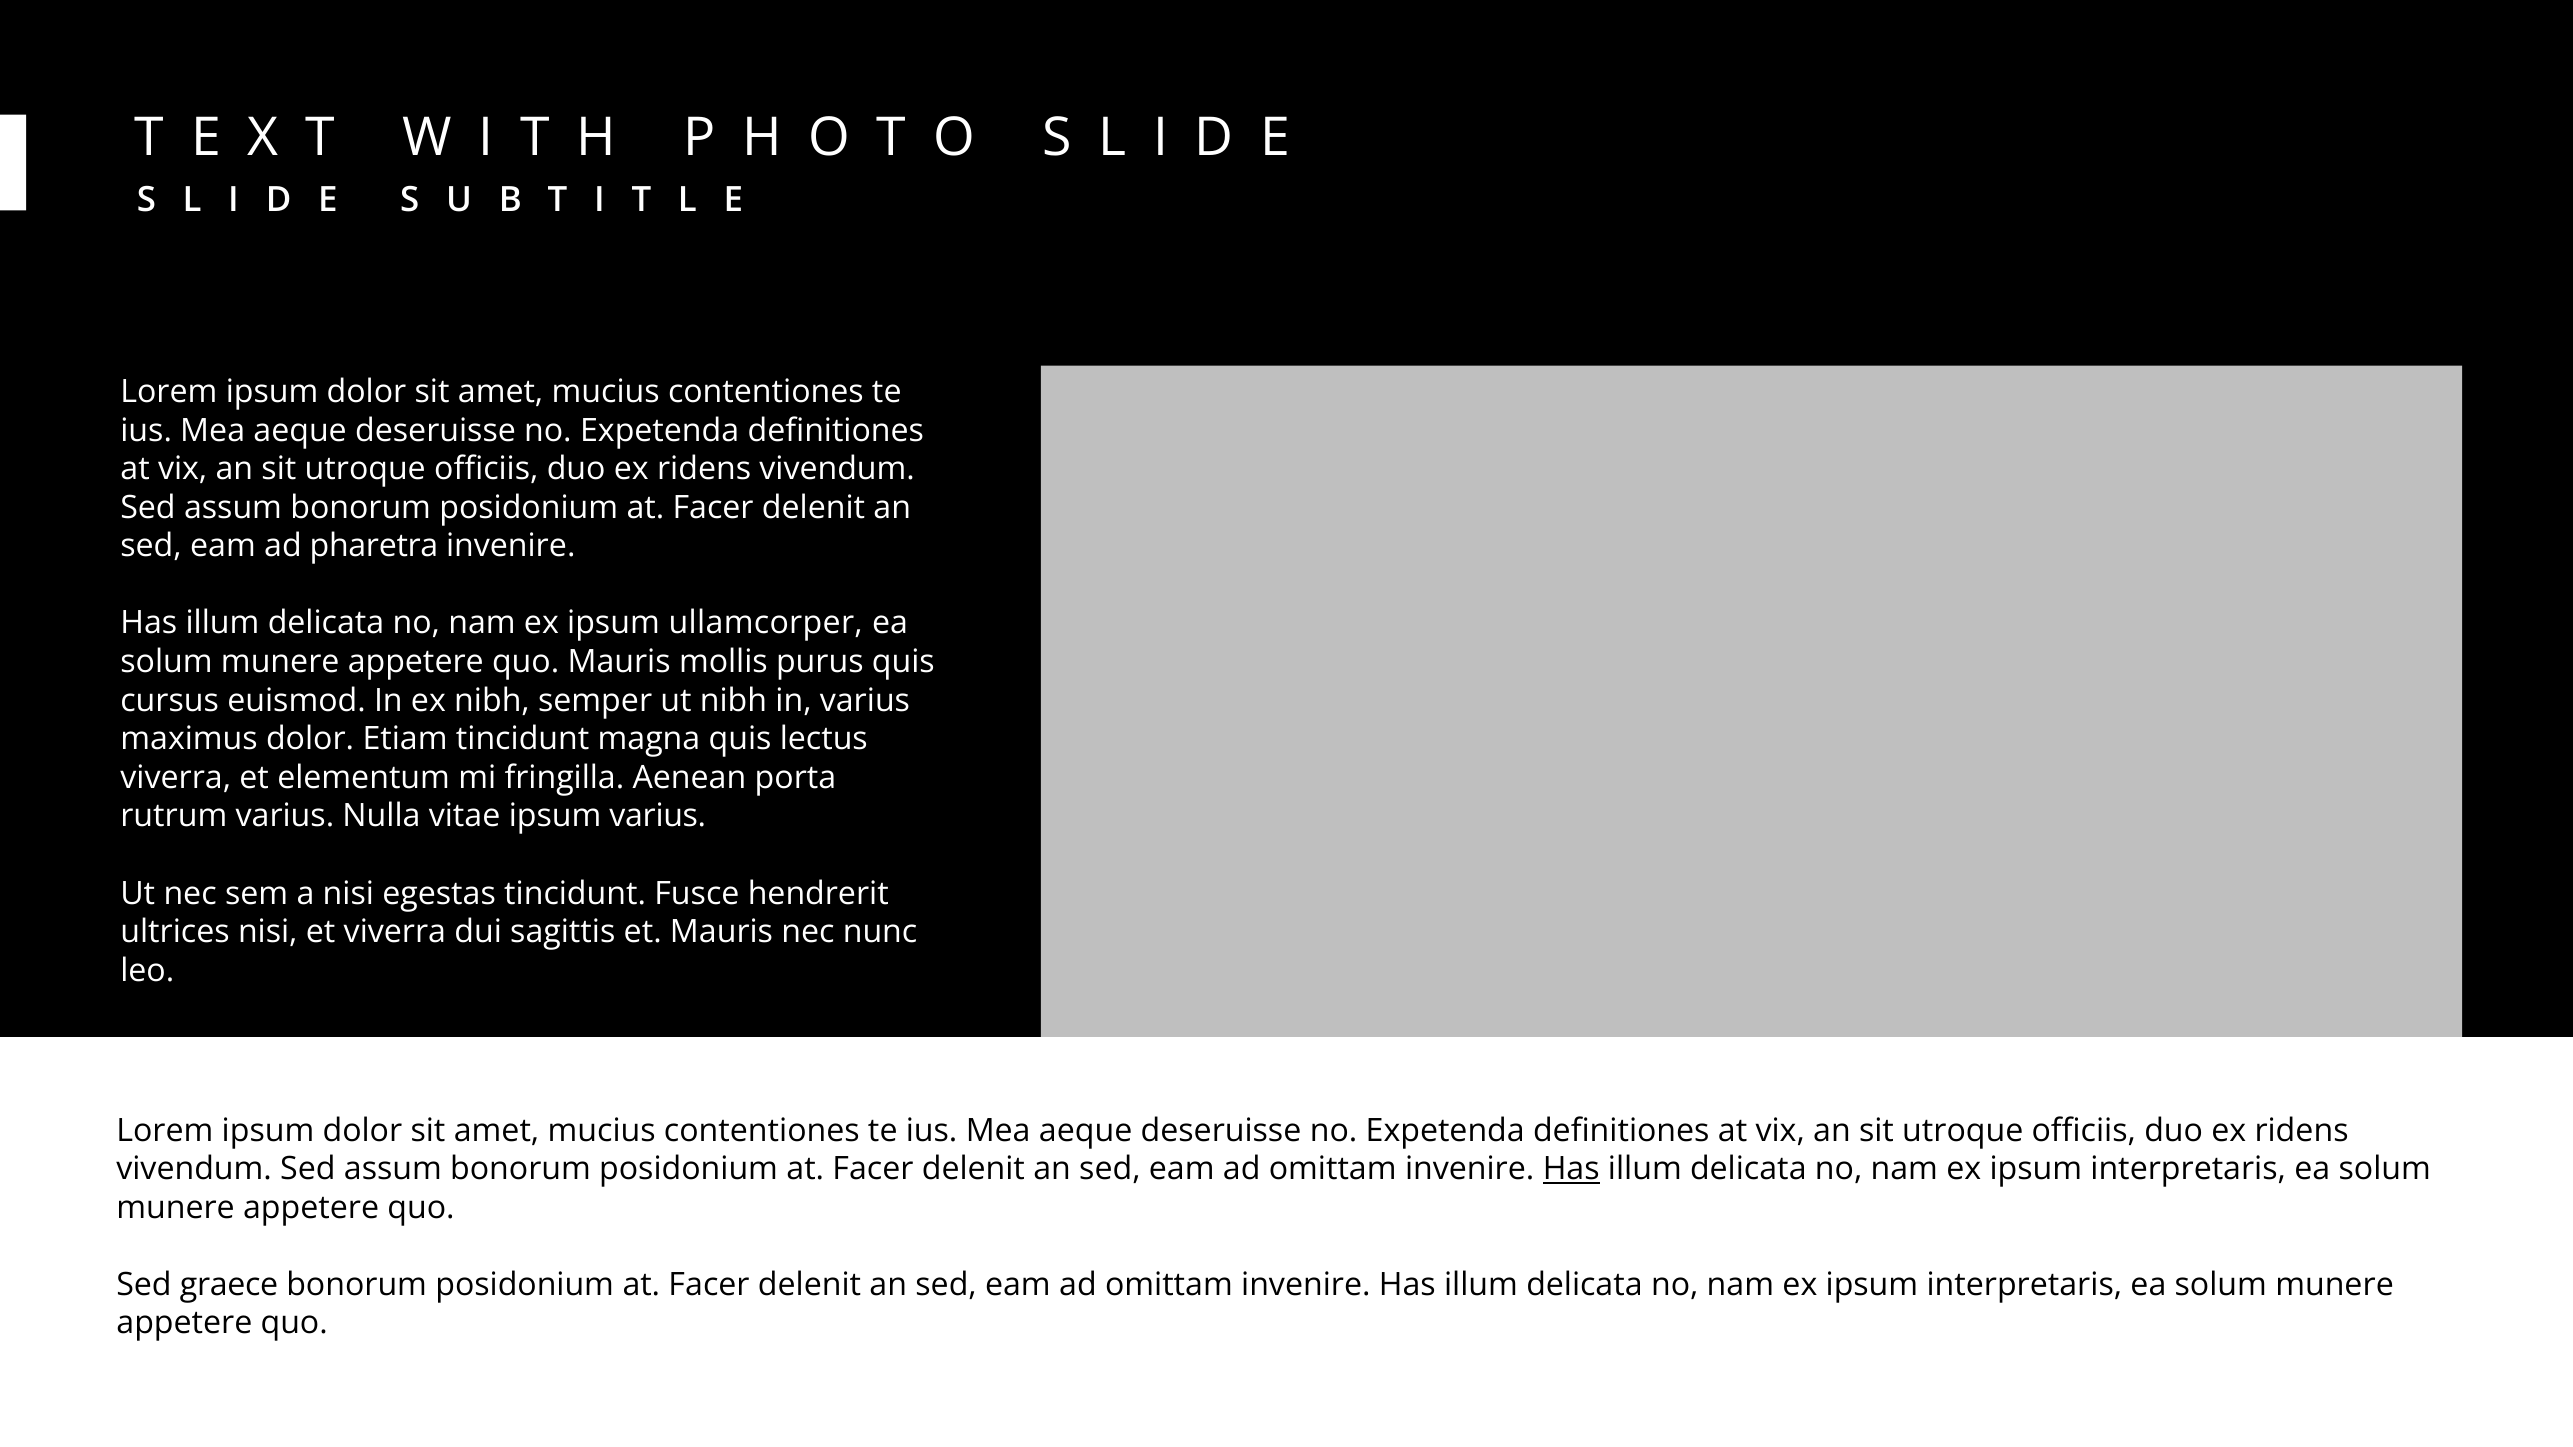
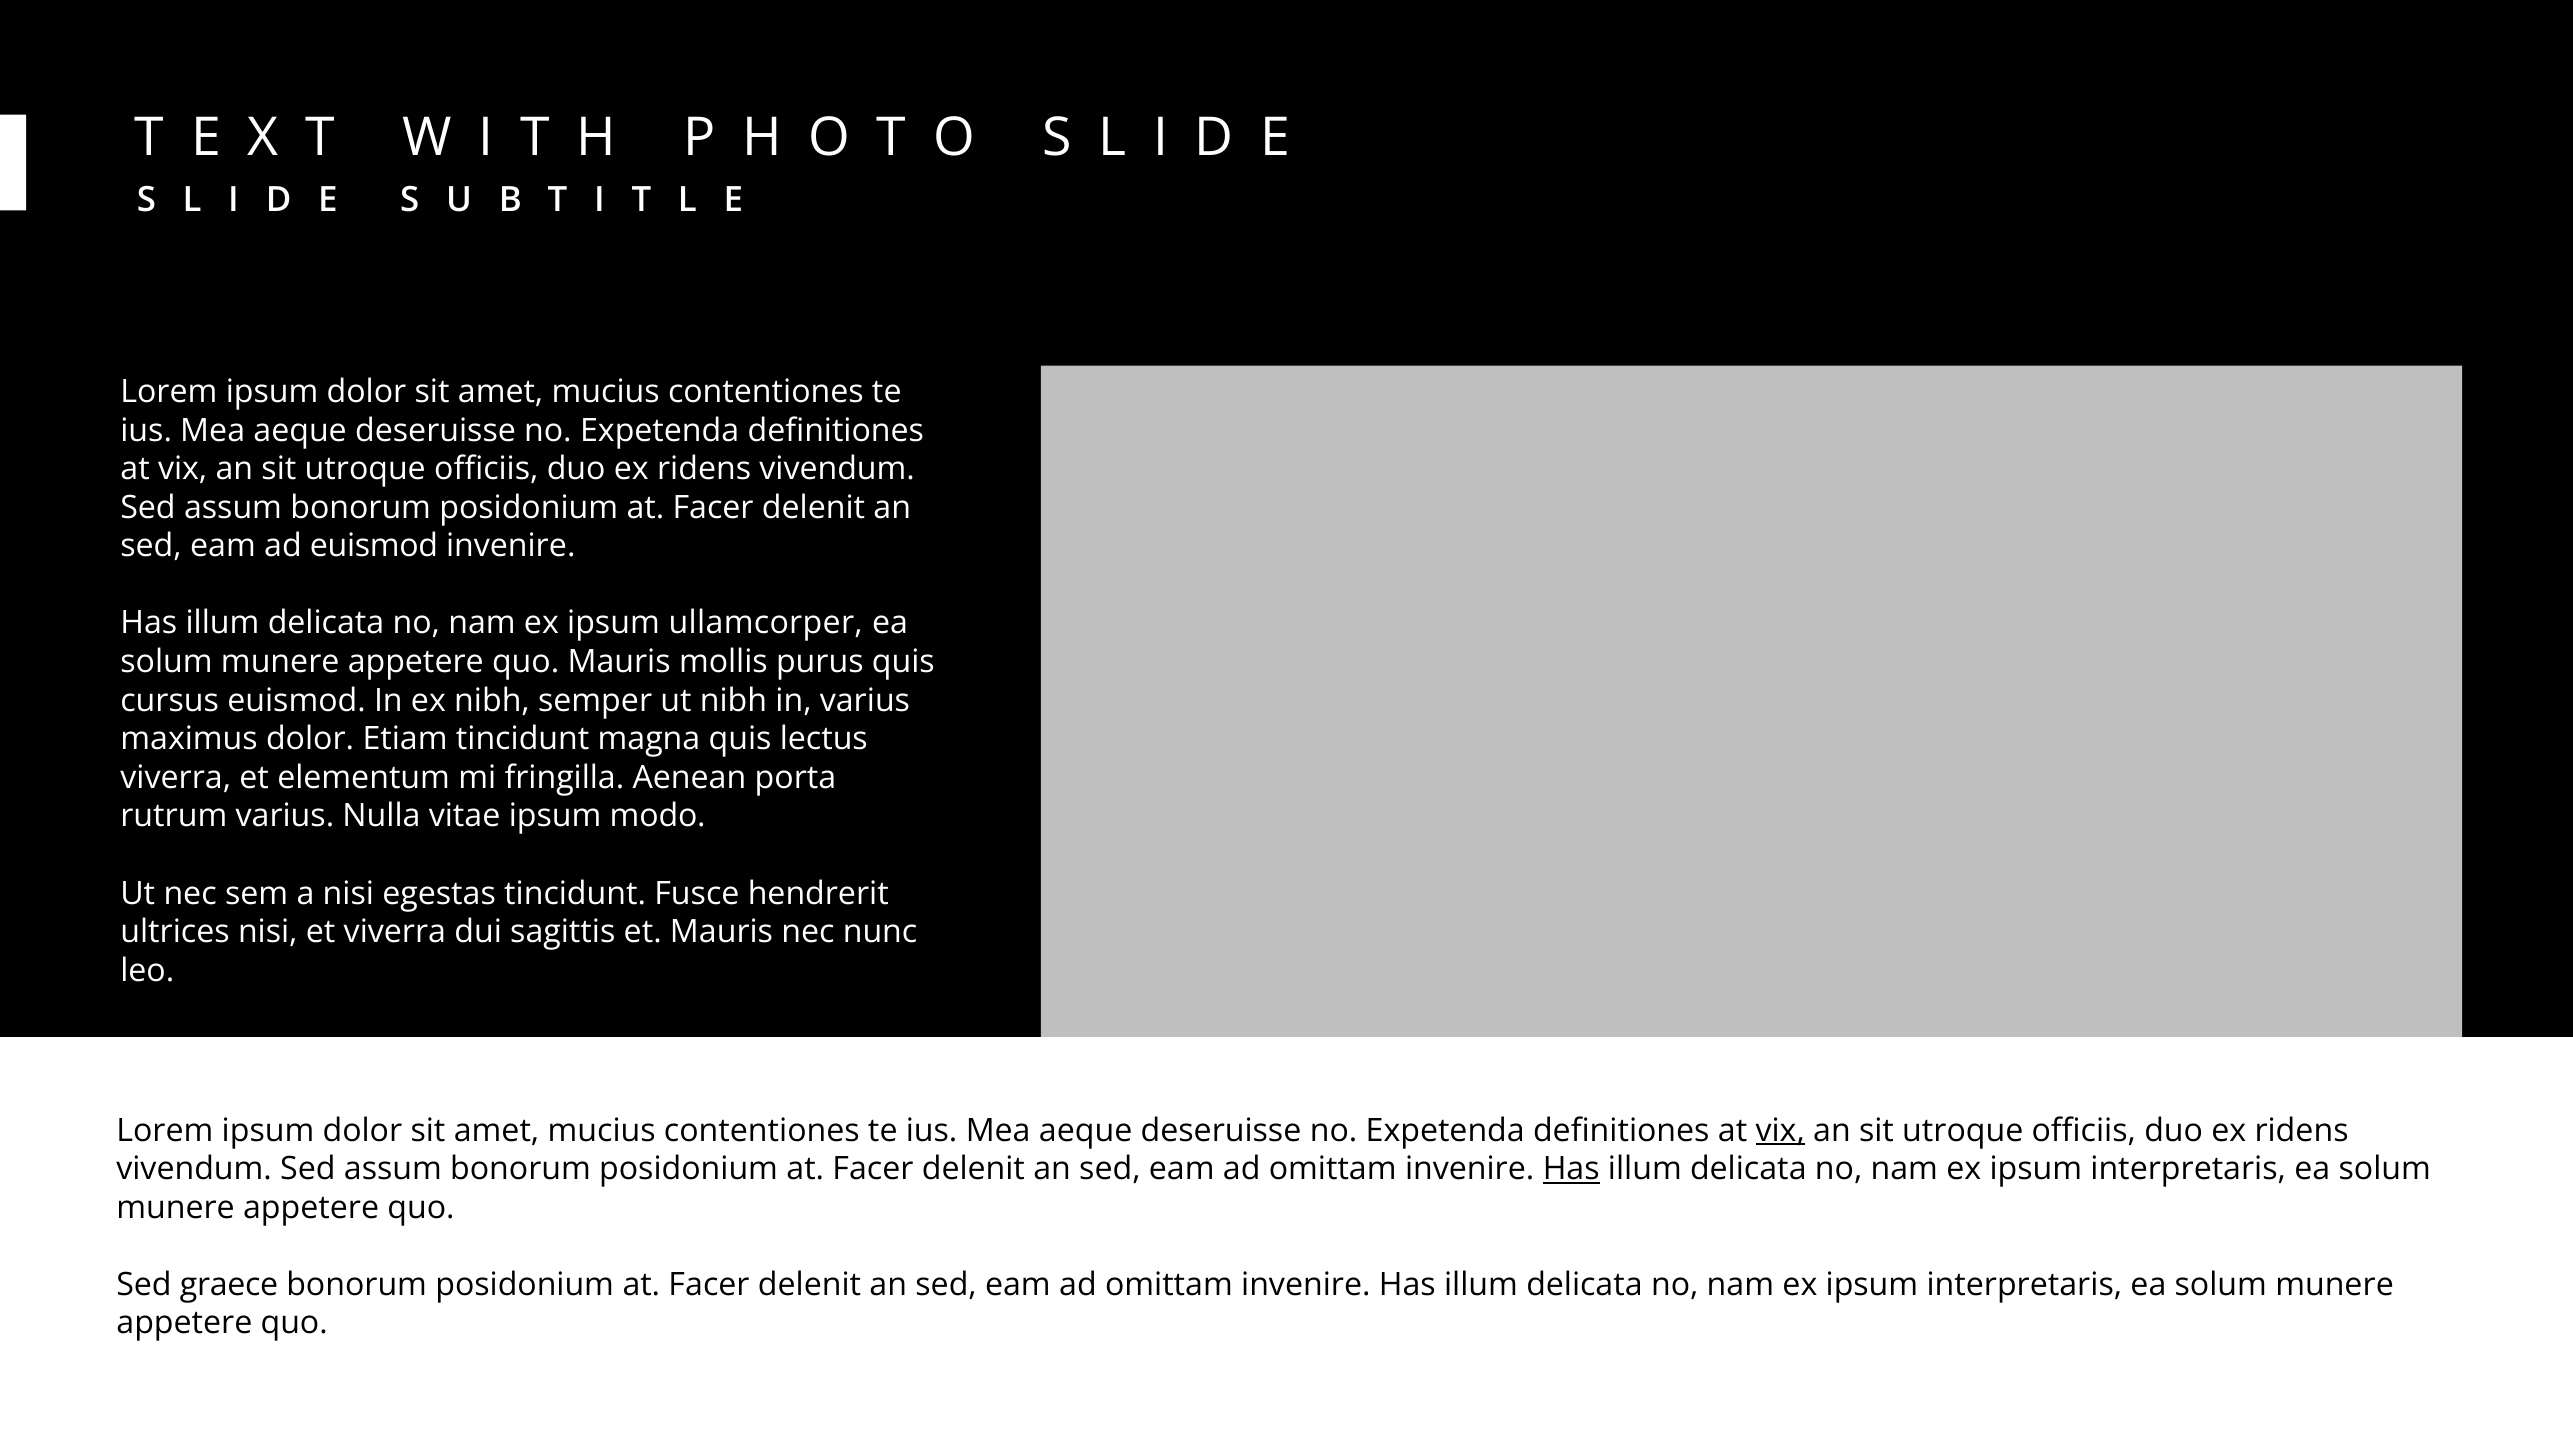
ad pharetra: pharetra -> euismod (374, 546)
ipsum varius: varius -> modo (658, 816)
vix underline: none -> present (1780, 1131)
